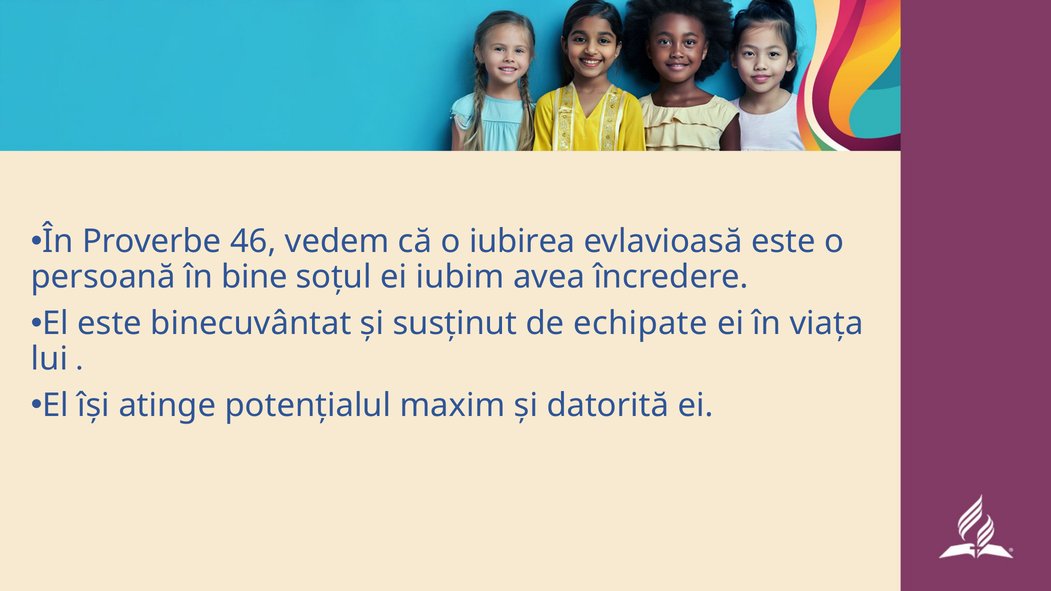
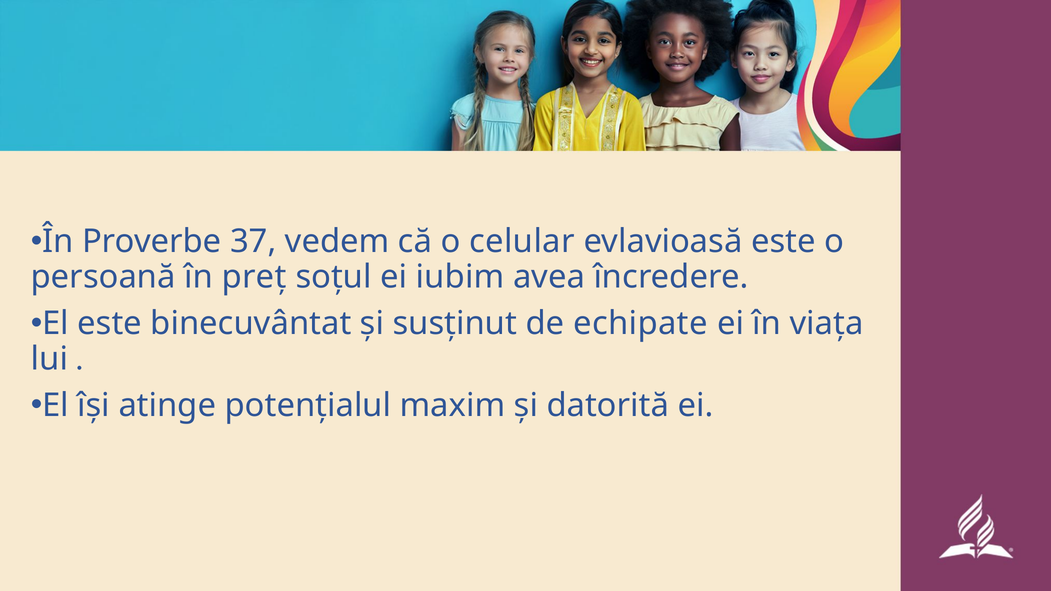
46: 46 -> 37 (253, 242)
iubirea: iubirea -> celular (522, 242)
bine: bine -> preț (254, 277)
